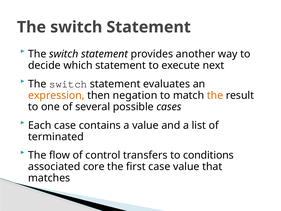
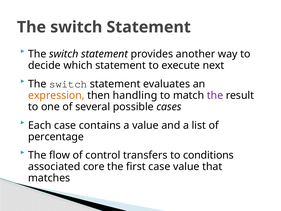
negation: negation -> handling (135, 95)
the colour: orange -> purple (215, 95)
terminated: terminated -> percentage (56, 137)
